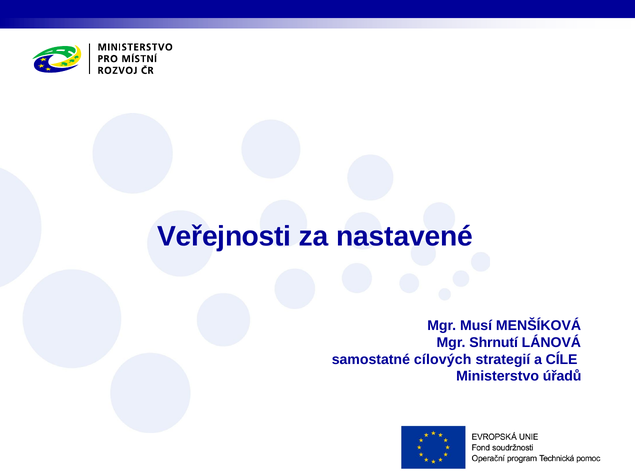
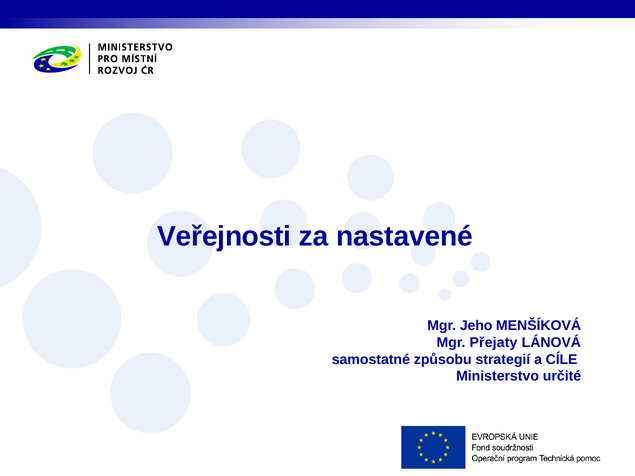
Musí: Musí -> Jeho (476, 326)
Shrnutí: Shrnutí -> Přejaty (494, 343)
cílových: cílových -> způsobu (443, 360)
úřadů: úřadů -> určité (562, 376)
